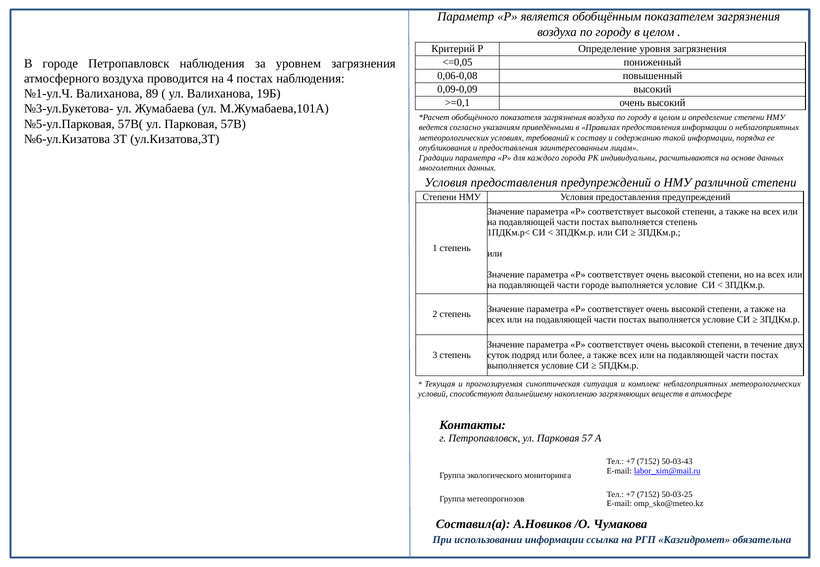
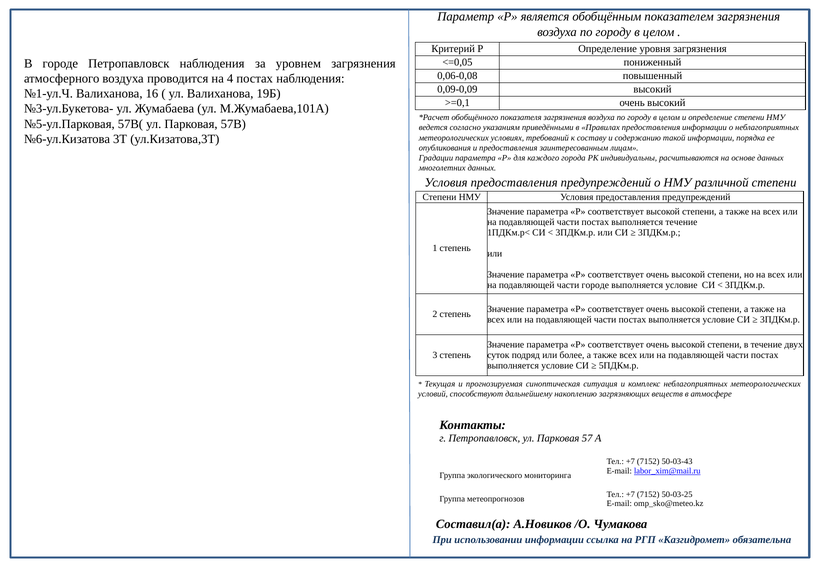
89: 89 -> 16 (152, 94)
выполняется степень: степень -> течение (681, 222)
